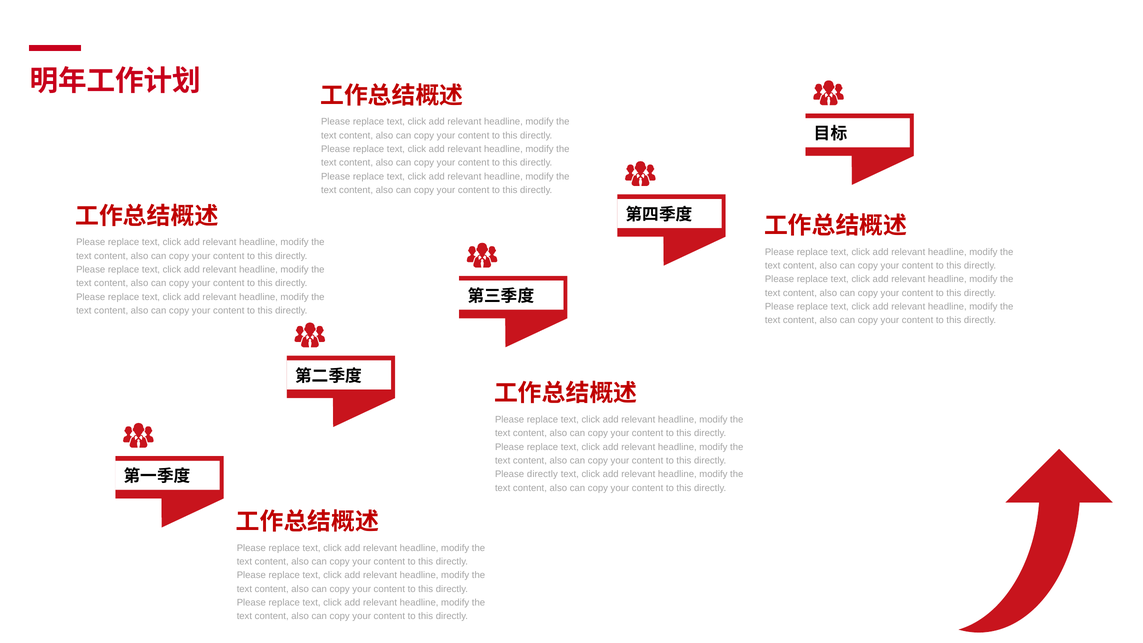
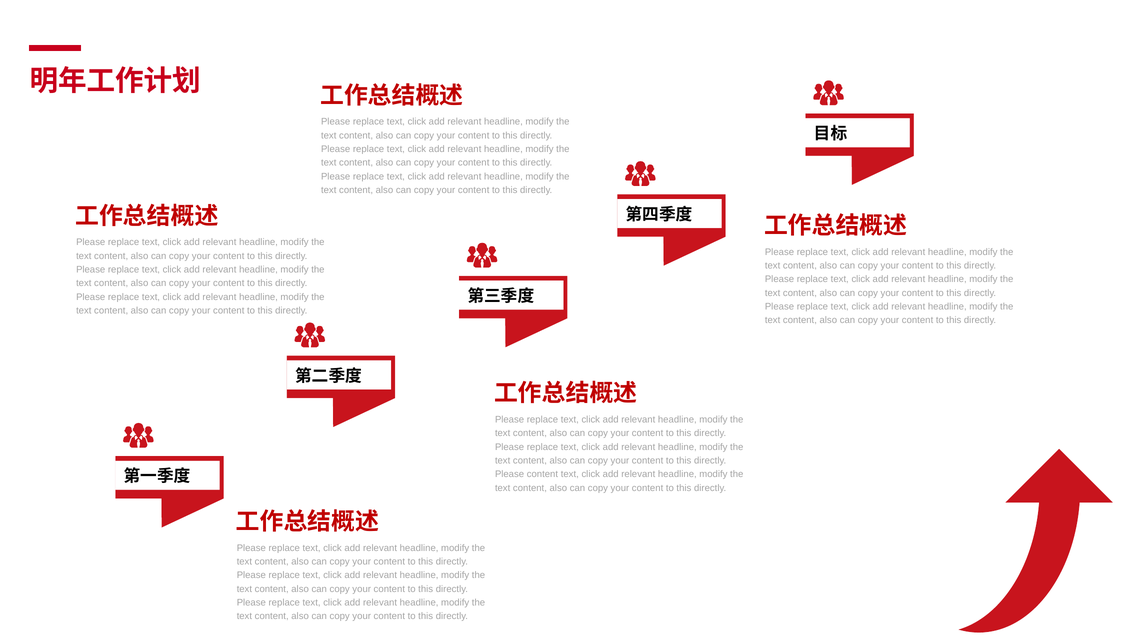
Please directly: directly -> content (542, 474)
